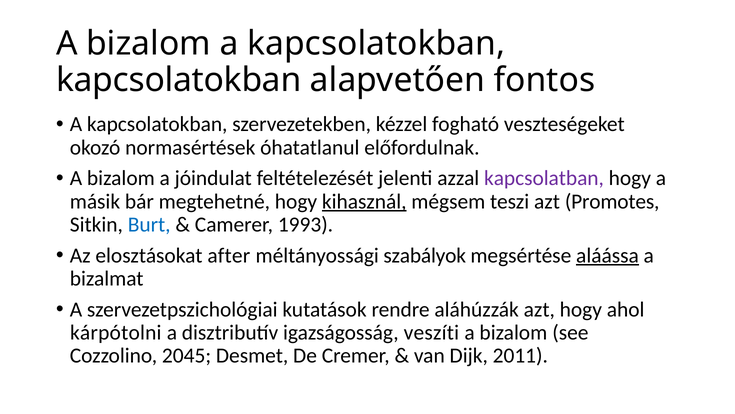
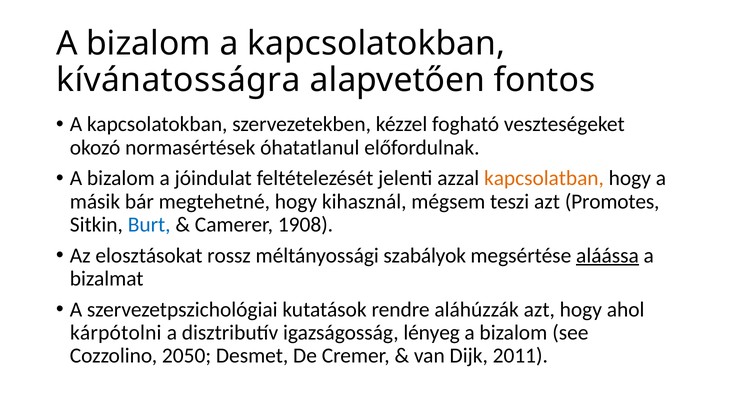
kapcsolatokban: kapcsolatokban -> kívánatosságra (178, 80)
kapcsolatban colour: purple -> orange (544, 178)
kihasznál underline: present -> none (364, 201)
1993: 1993 -> 1908 (306, 224)
after: after -> rossz (229, 255)
veszíti: veszíti -> lényeg (432, 332)
2045: 2045 -> 2050 (187, 355)
